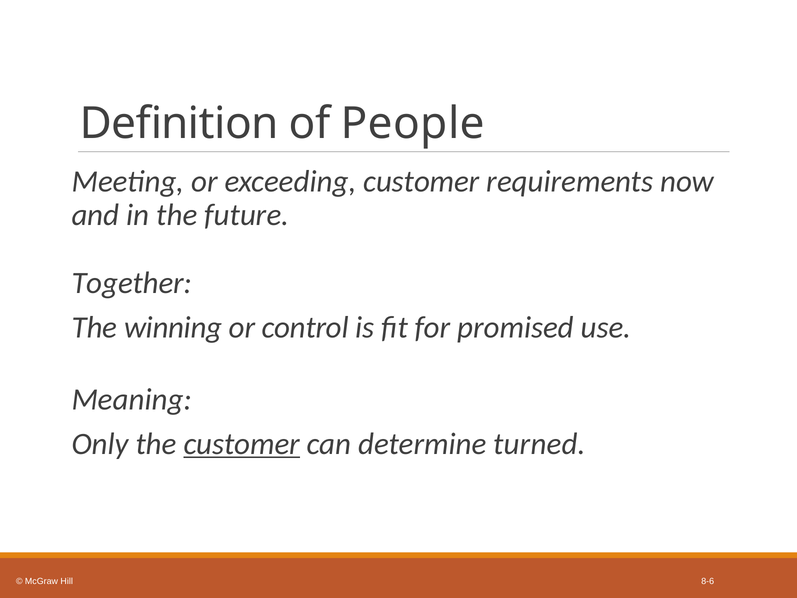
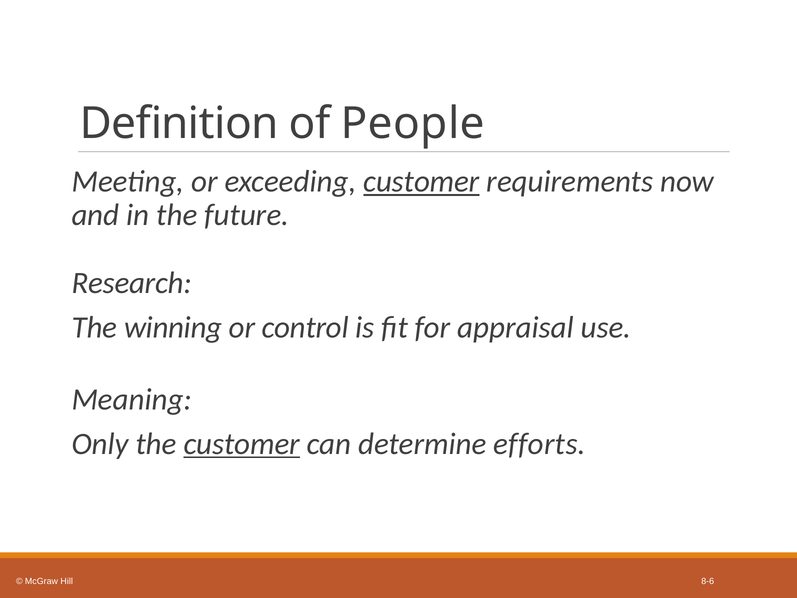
customer underline: none -> present (421, 181)
Together: Together -> Research (132, 283)
promised: promised -> appraisal (516, 328)
turned: turned -> efforts (540, 444)
